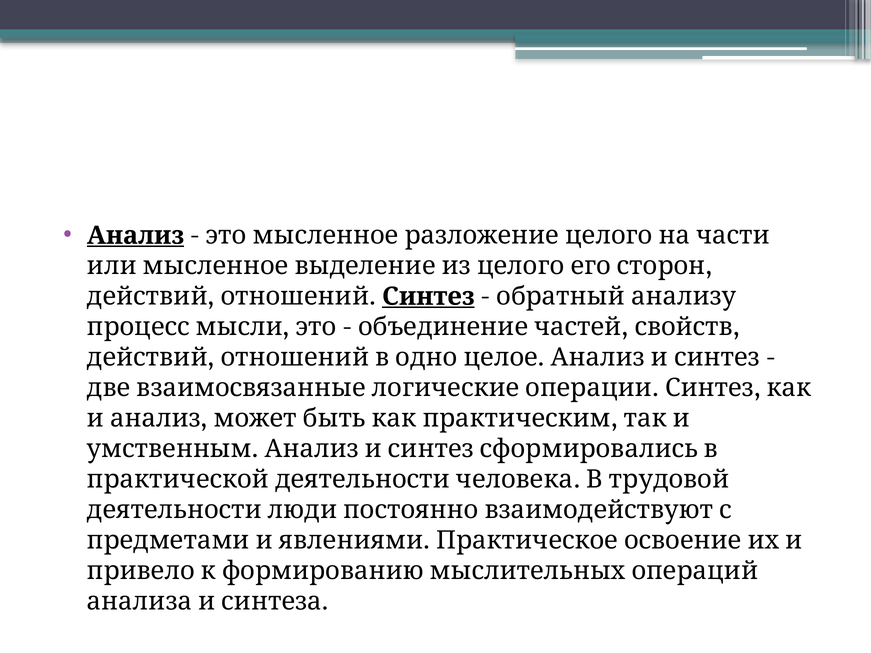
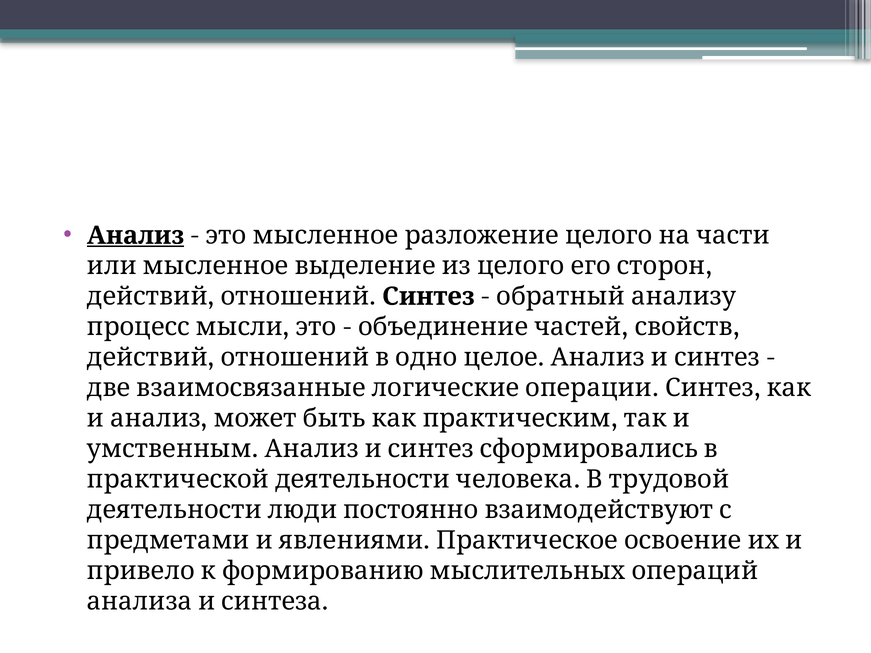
Синтез underline: present -> none (428, 297)
